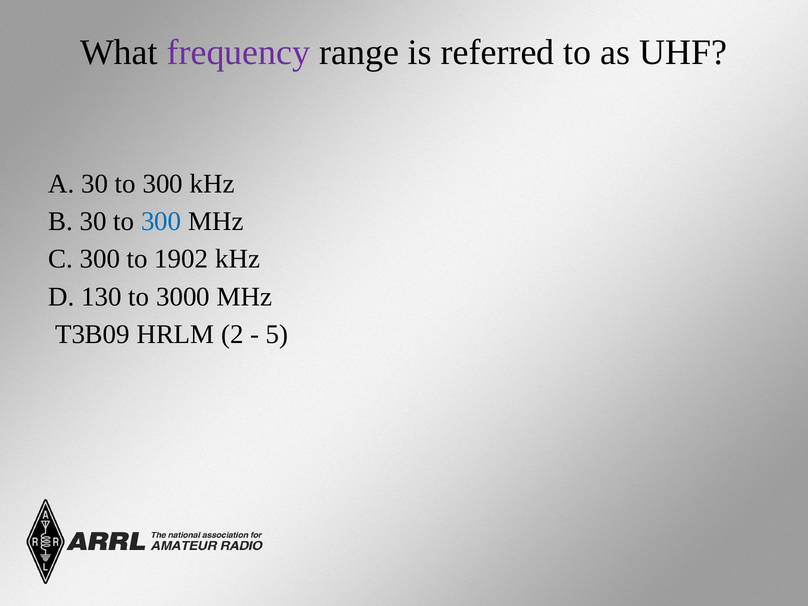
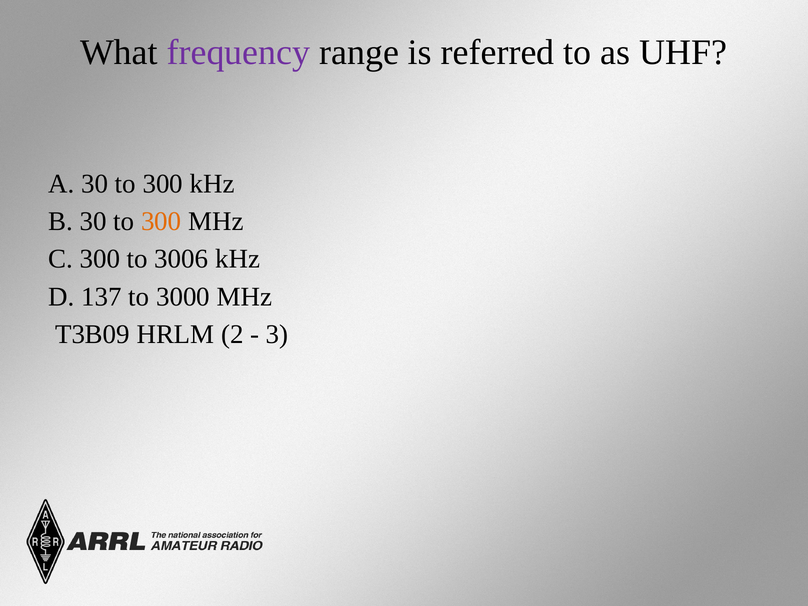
300 colour: blue -> orange (161, 221)
1902: 1902 -> 3006 (181, 259)
130: 130 -> 137 (101, 297)
5: 5 -> 3 (277, 334)
